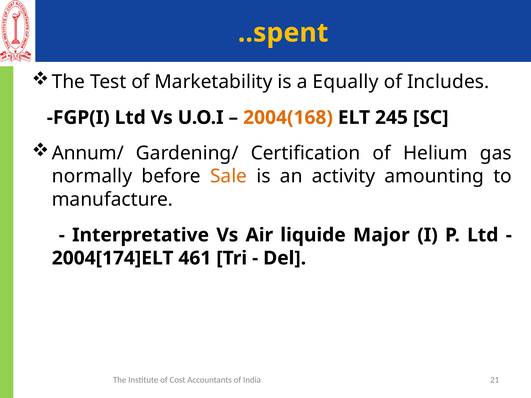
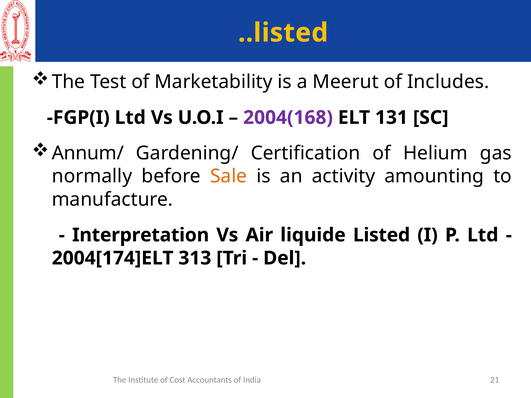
..spent: ..spent -> ..listed (283, 33)
Equally: Equally -> Meerut (346, 82)
2004(168 colour: orange -> purple (288, 118)
245: 245 -> 131 (391, 118)
Interpretative: Interpretative -> Interpretation (141, 235)
Major: Major -> Listed (382, 235)
461: 461 -> 313 (195, 258)
